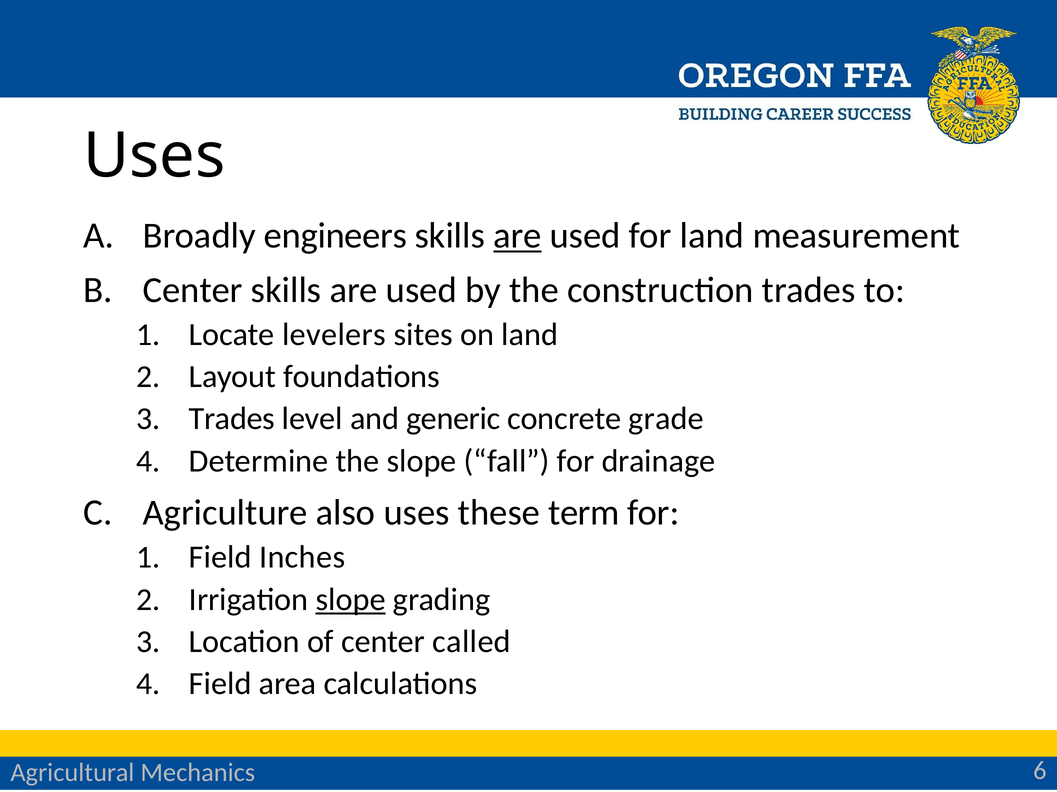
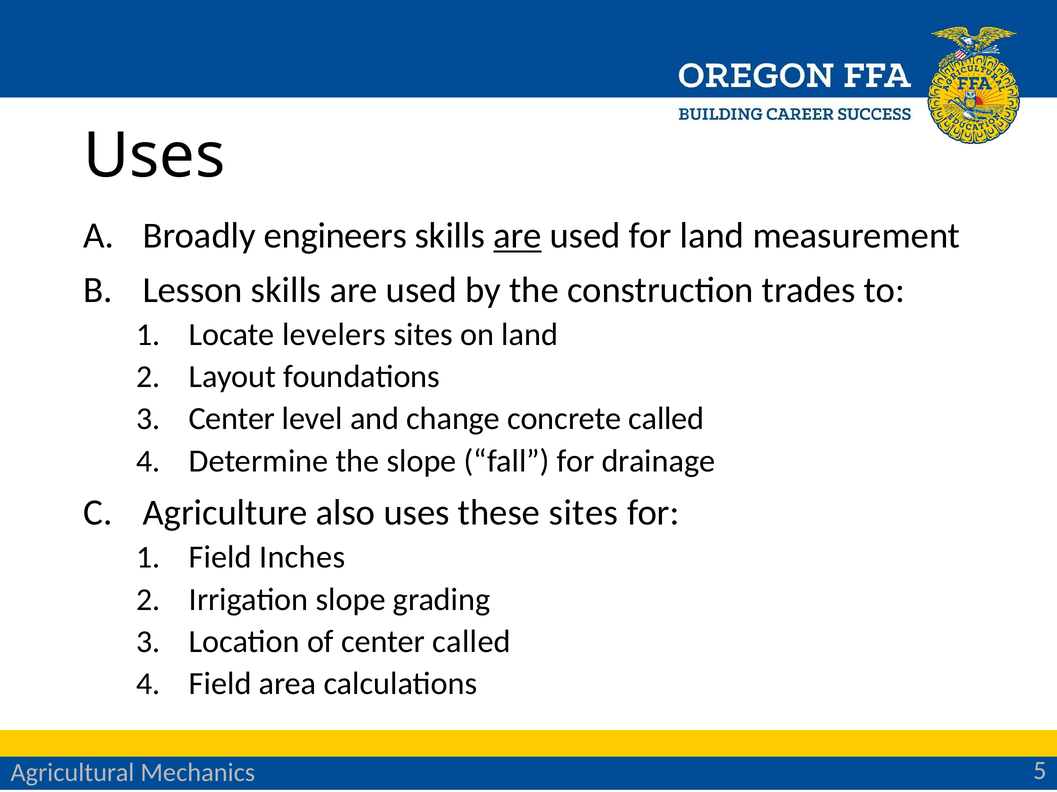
Center: Center -> Lesson (193, 290)
Trades: Trades -> Center (232, 419)
generic: generic -> change (453, 419)
concrete grade: grade -> called (666, 419)
these term: term -> sites (583, 513)
slope underline: present -> none (351, 600)
6: 6 -> 5 (1040, 771)
